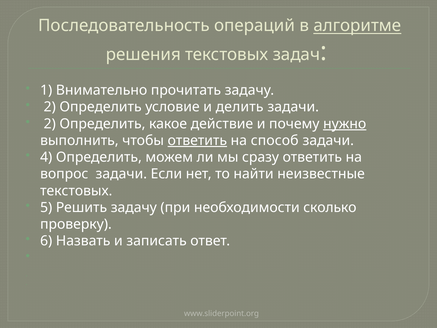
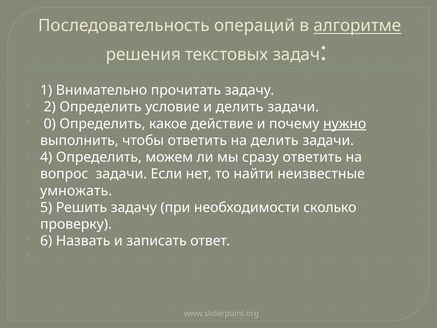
2: 2 -> 0 (50, 124)
ответить underline: present -> none (197, 140)
на способ: способ -> делить (275, 140)
текстовых: текстовых -> умножать (76, 191)
